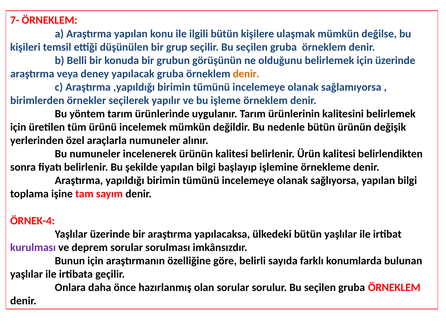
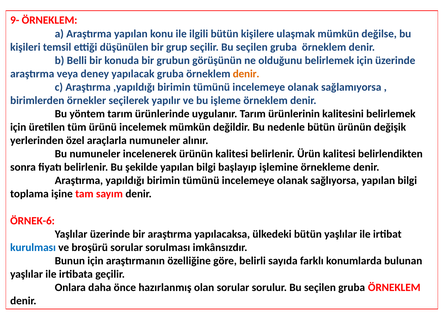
7-: 7- -> 9- (15, 20)
ÖRNEK-4: ÖRNEK-4 -> ÖRNEK-6 (33, 221)
kurulması colour: purple -> blue (33, 248)
deprem: deprem -> broşürü (90, 248)
